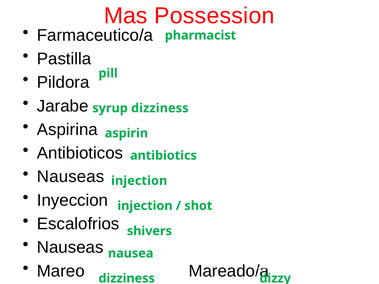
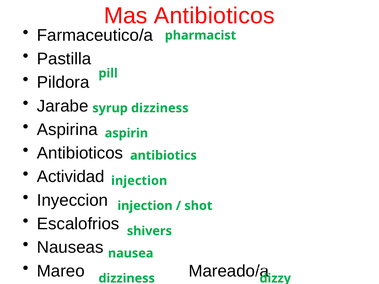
Mas Possession: Possession -> Antibioticos (214, 16)
Nauseas: Nauseas -> Actividad (71, 177)
